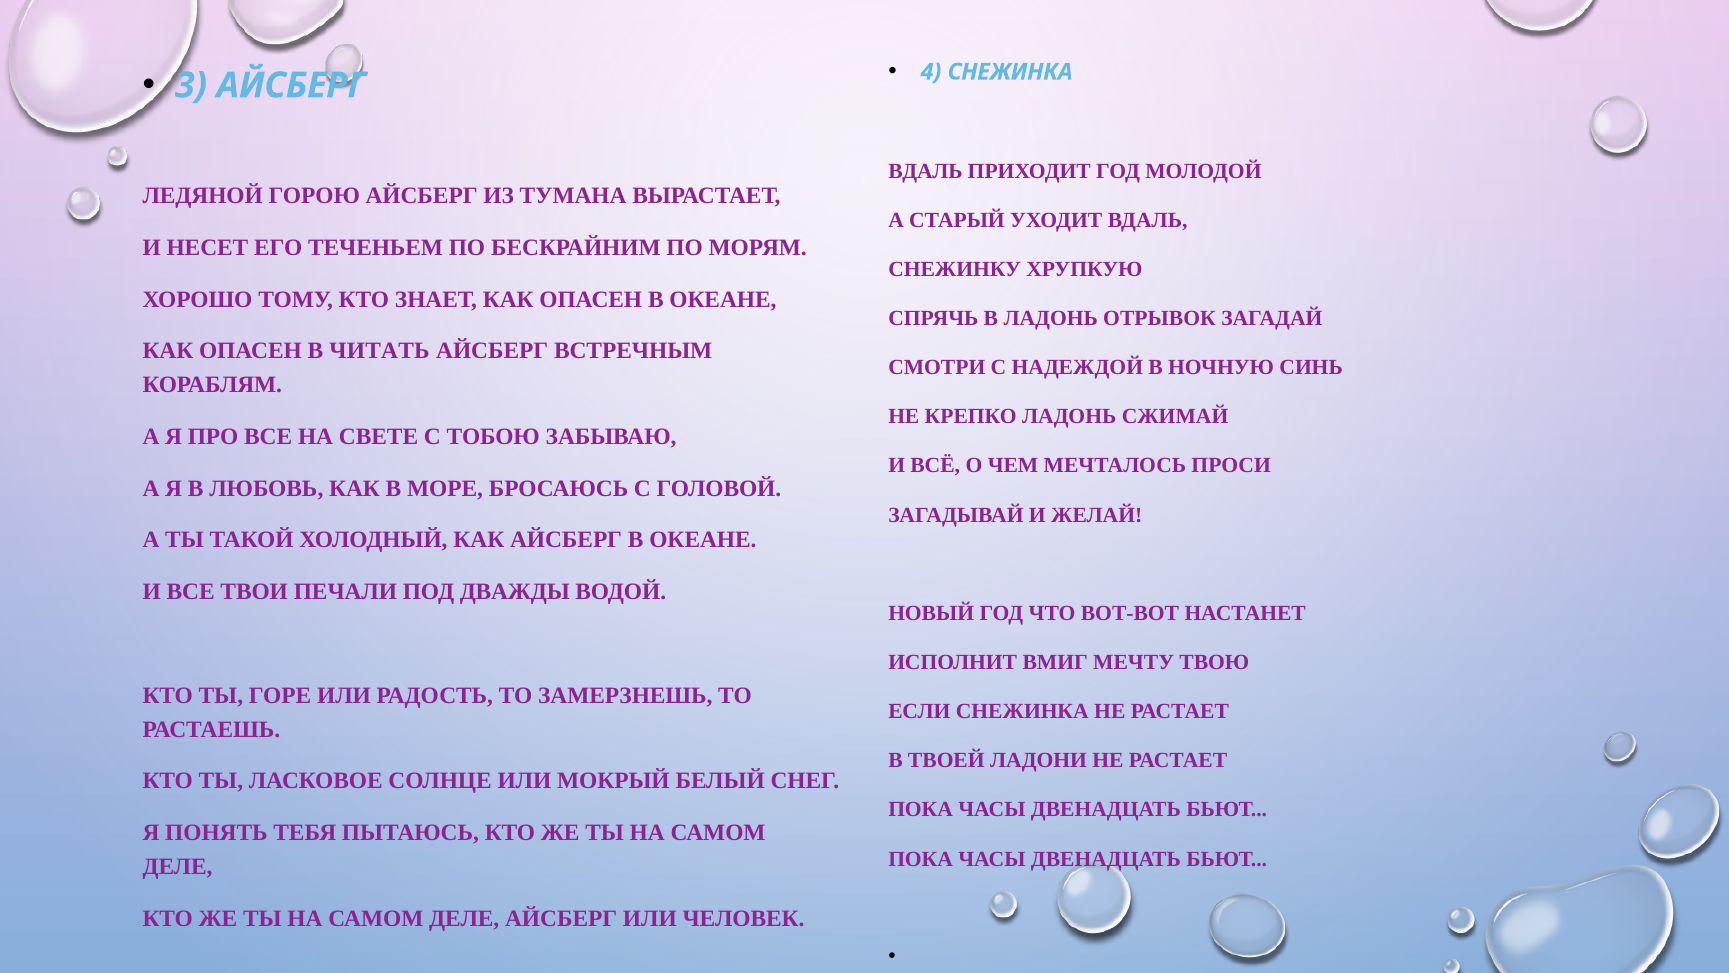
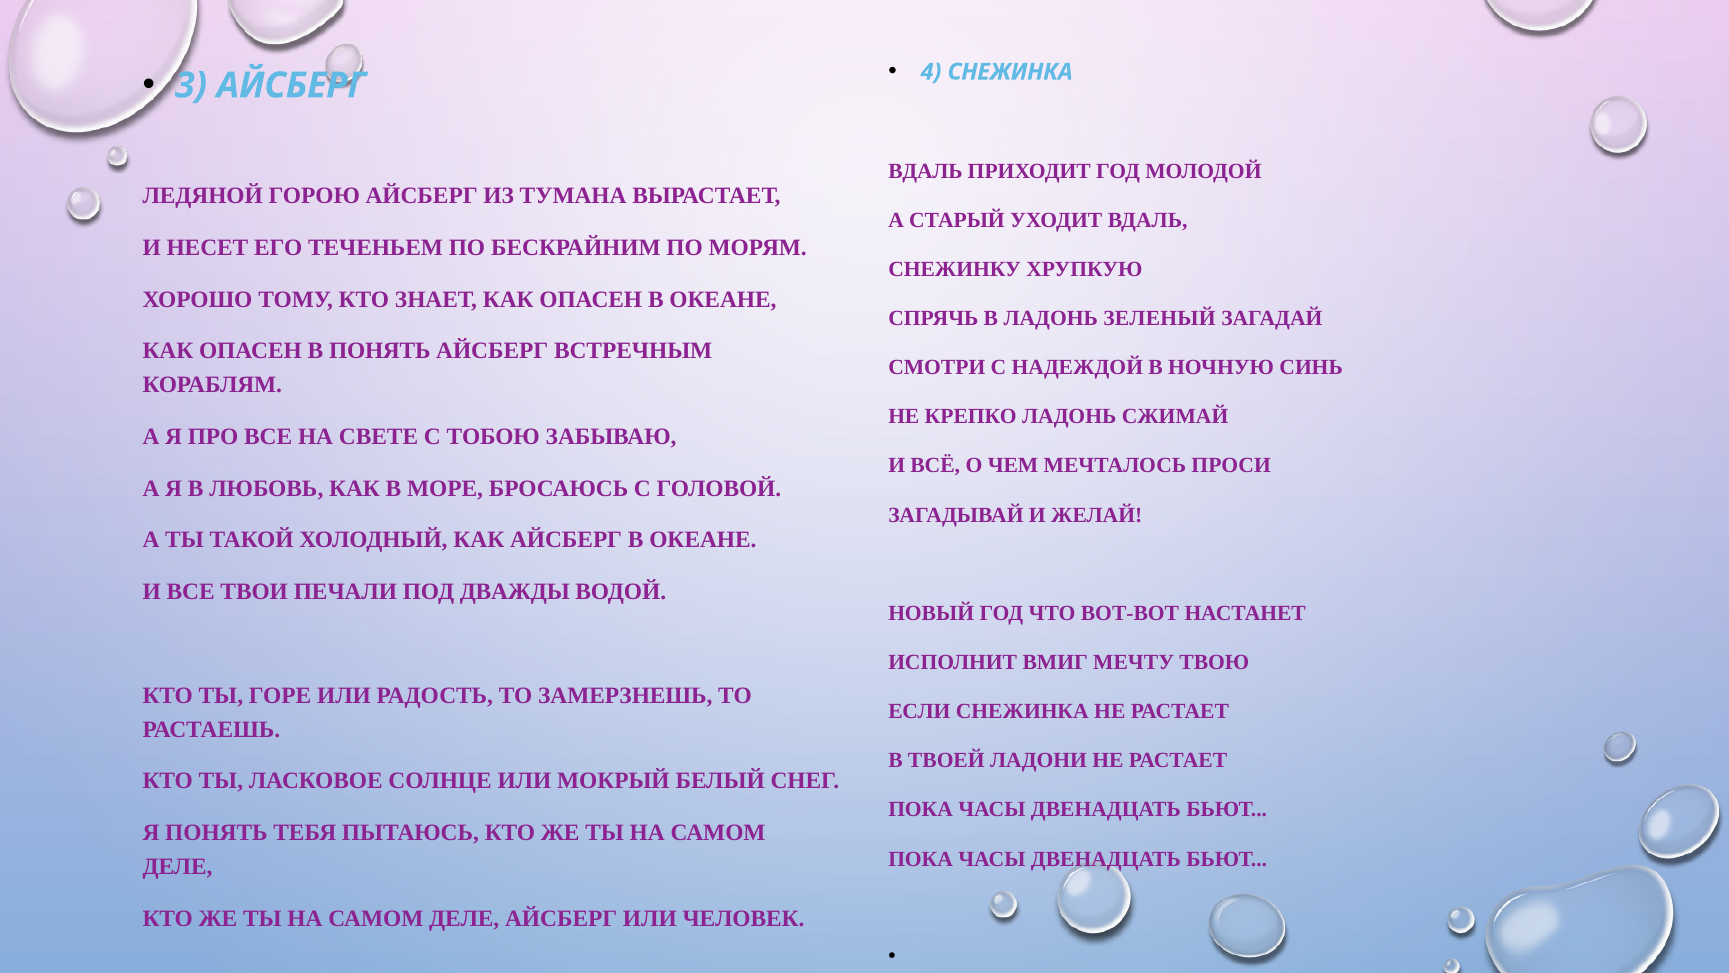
ОТРЫВОК: ОТРЫВОК -> ЗЕЛЕНЫЙ (1159, 318)
В ЧИТАТЬ: ЧИТАТЬ -> ПОНЯТЬ (380, 351)
